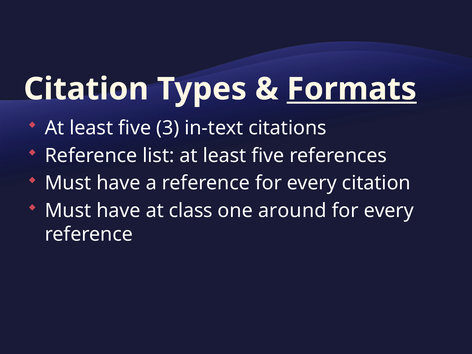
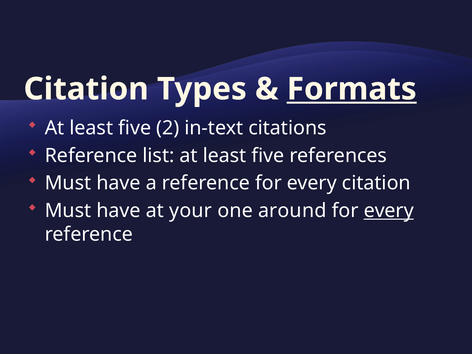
3: 3 -> 2 (168, 128)
class: class -> your (191, 211)
every underline: none -> present (389, 211)
